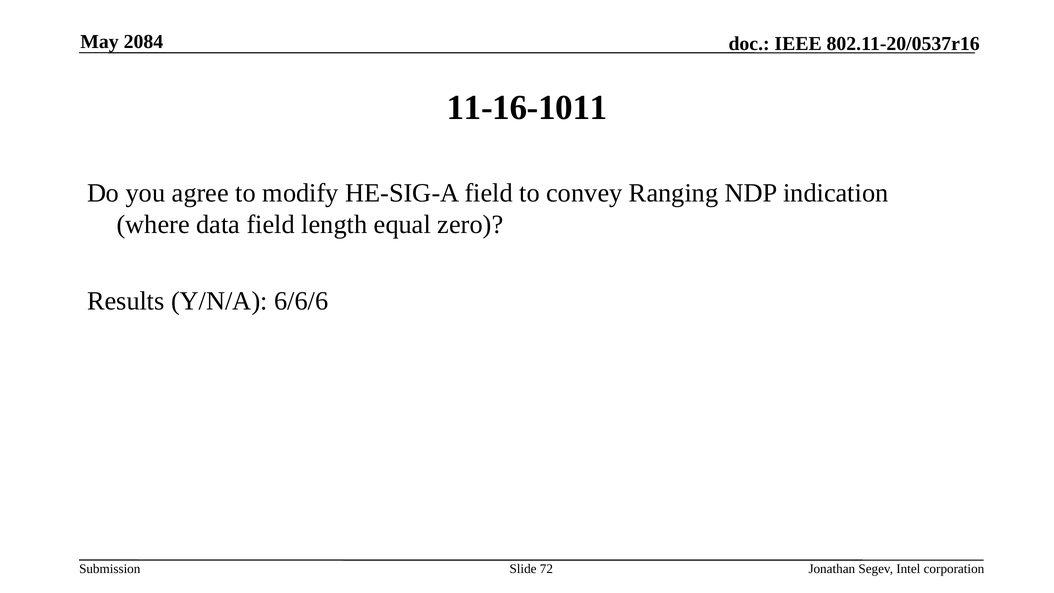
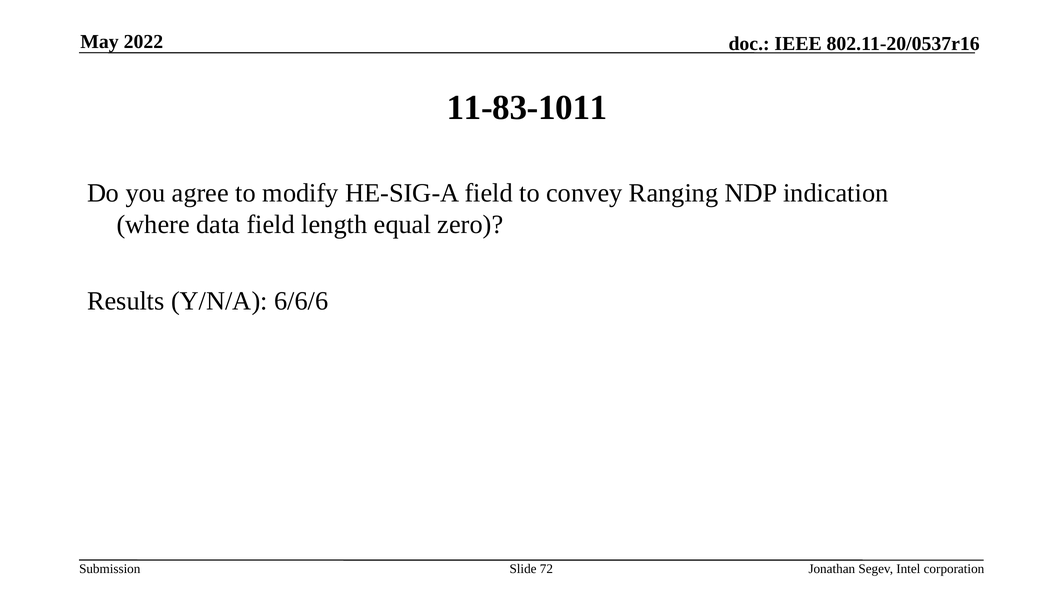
2084: 2084 -> 2022 (143, 42)
11-16-1011: 11-16-1011 -> 11-83-1011 (527, 108)
